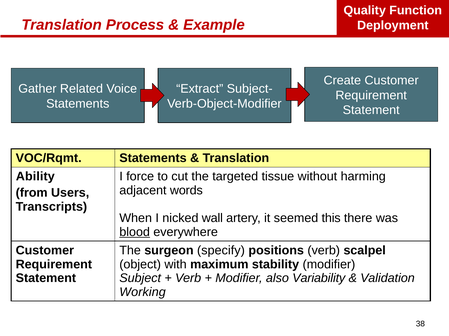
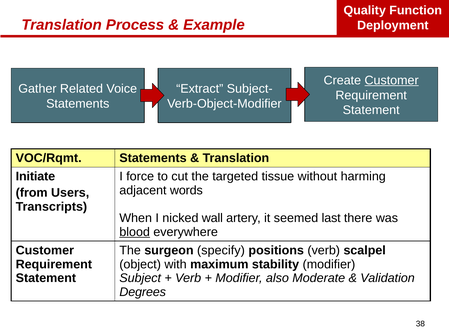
Customer underline: none -> present (392, 80)
Ability: Ability -> Initiate (35, 177)
this: this -> last (331, 219)
Variability: Variability -> Moderate (319, 279)
Working: Working -> Degrees (143, 293)
